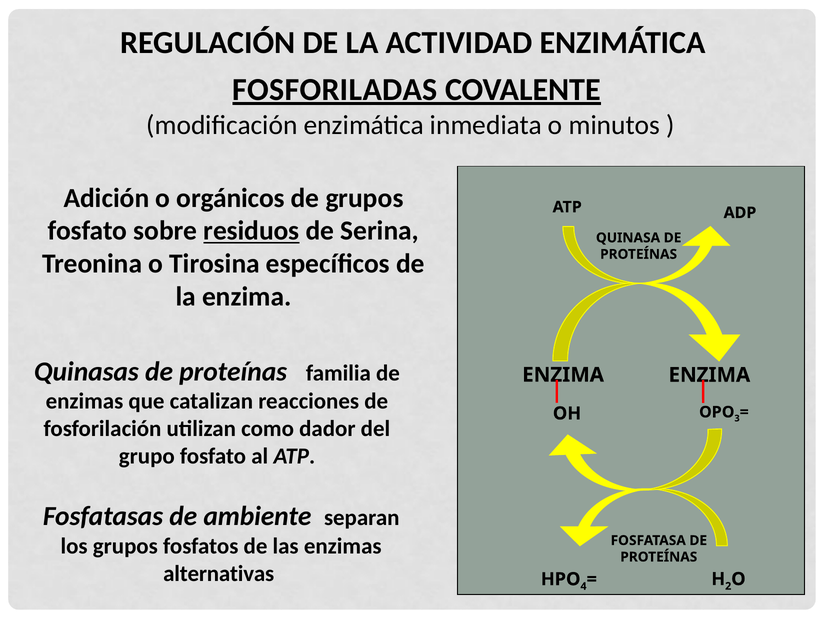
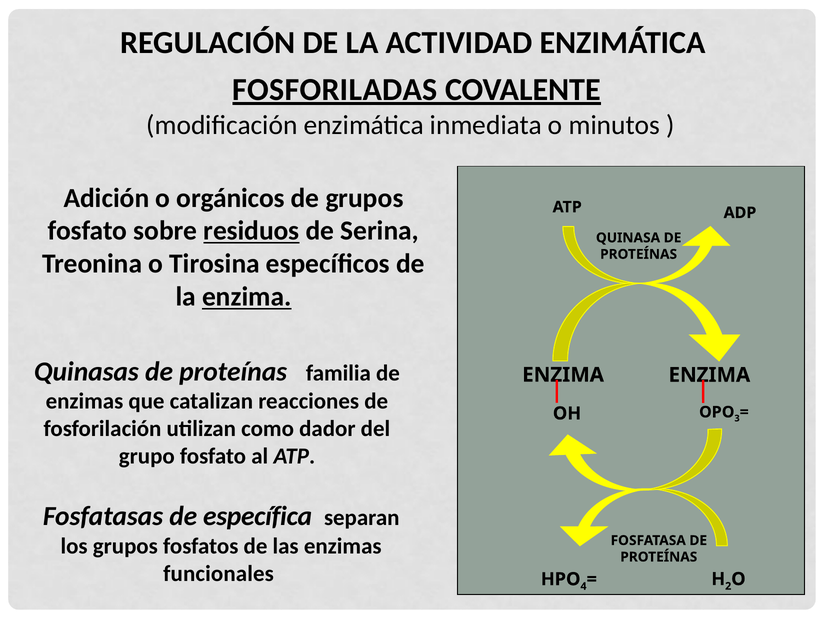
enzima underline: none -> present (247, 297)
ambiente: ambiente -> específica (258, 516)
alternativas: alternativas -> funcionales (219, 574)
